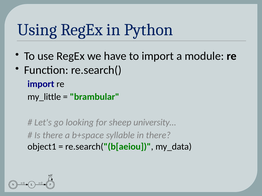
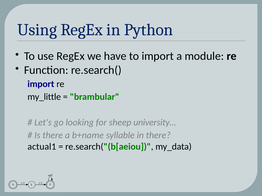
b+space: b+space -> b+name (88, 136)
object1: object1 -> actual1 (42, 147)
